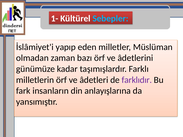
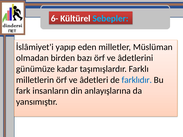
1-: 1- -> 6- (55, 18)
zaman: zaman -> birden (63, 58)
farklıdır colour: purple -> blue (137, 80)
